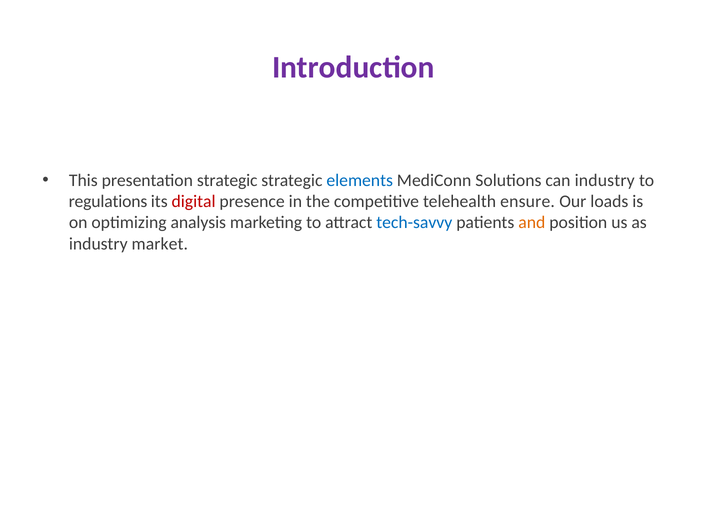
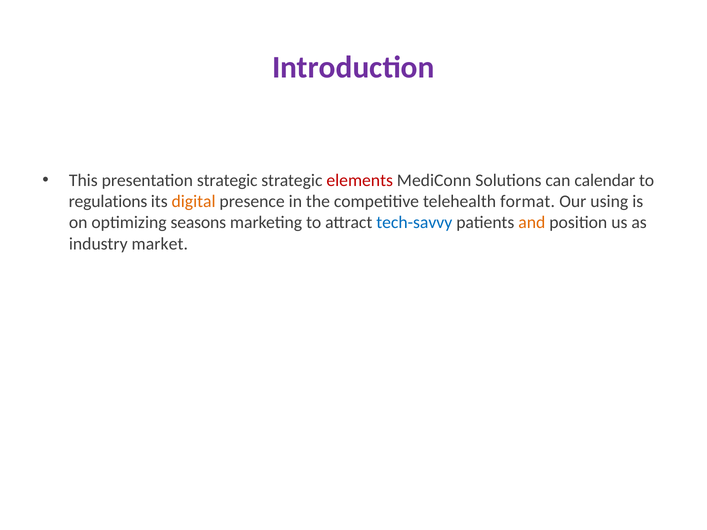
elements colour: blue -> red (360, 180)
can industry: industry -> calendar (605, 180)
digital colour: red -> orange (194, 202)
ensure: ensure -> format (528, 202)
loads: loads -> using (609, 202)
analysis: analysis -> seasons (198, 223)
